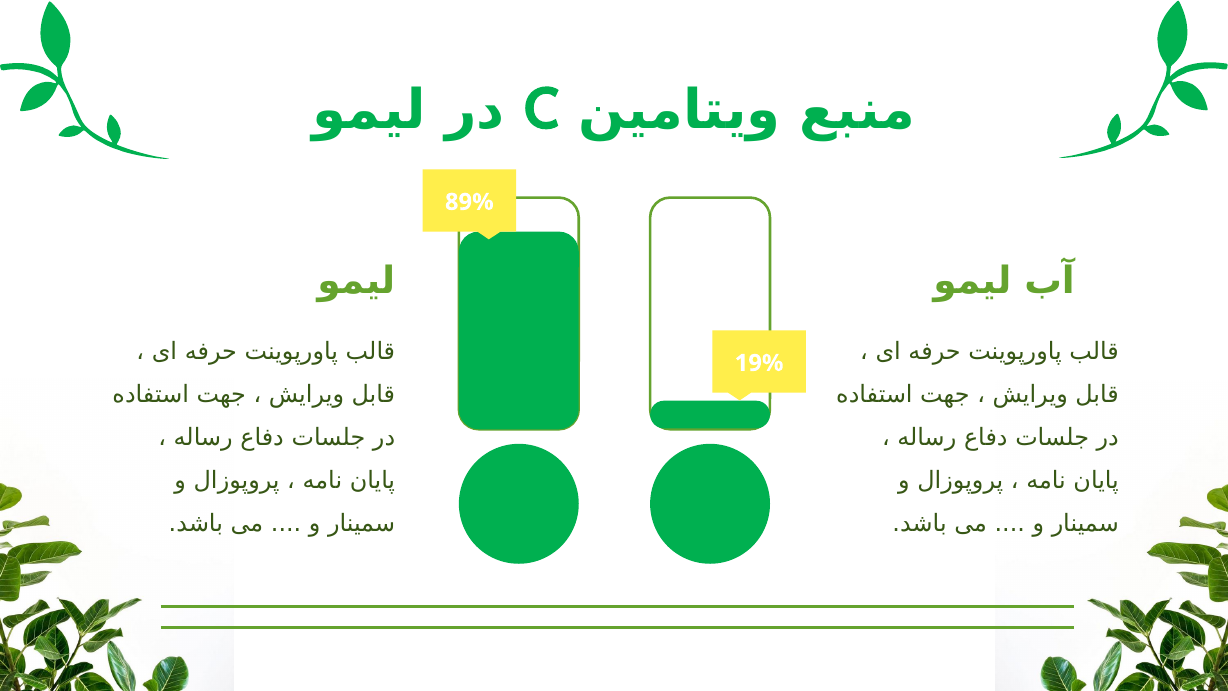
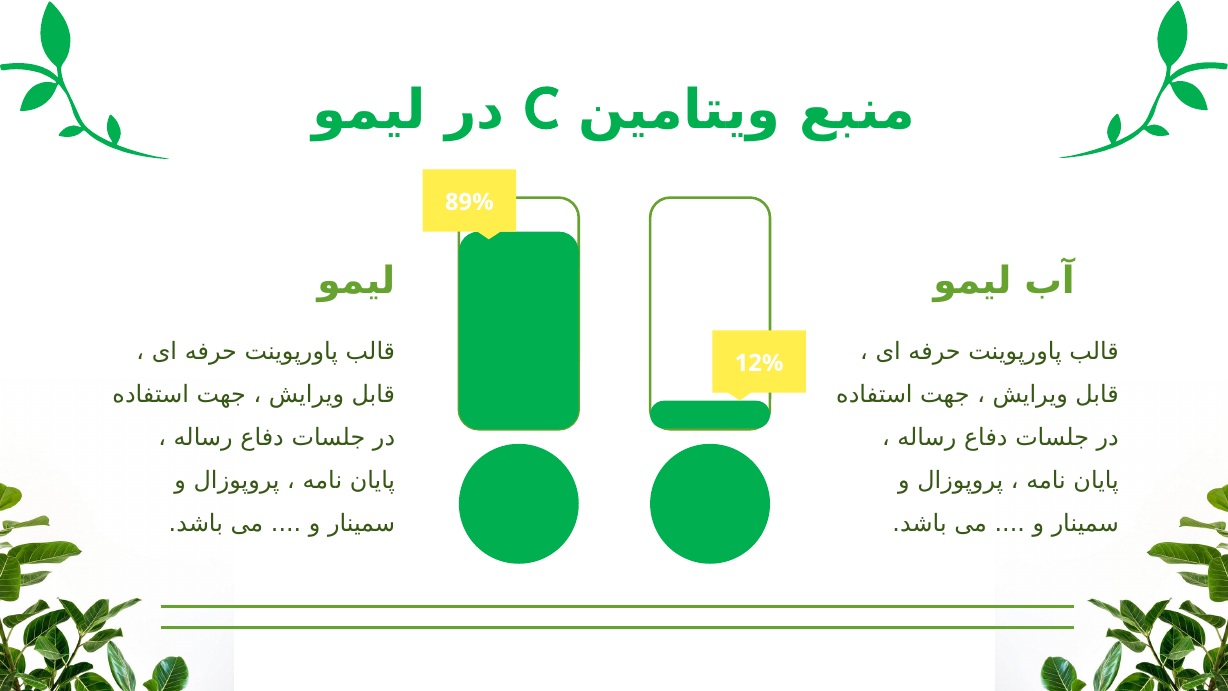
19%: 19% -> 12% (759, 363)
